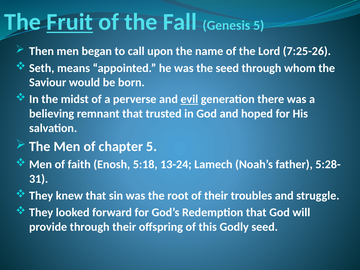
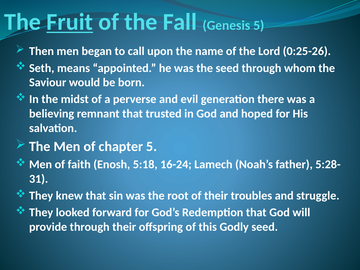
7:25-26: 7:25-26 -> 0:25-26 (307, 51)
evil underline: present -> none (189, 99)
13-24: 13-24 -> 16-24 (176, 164)
